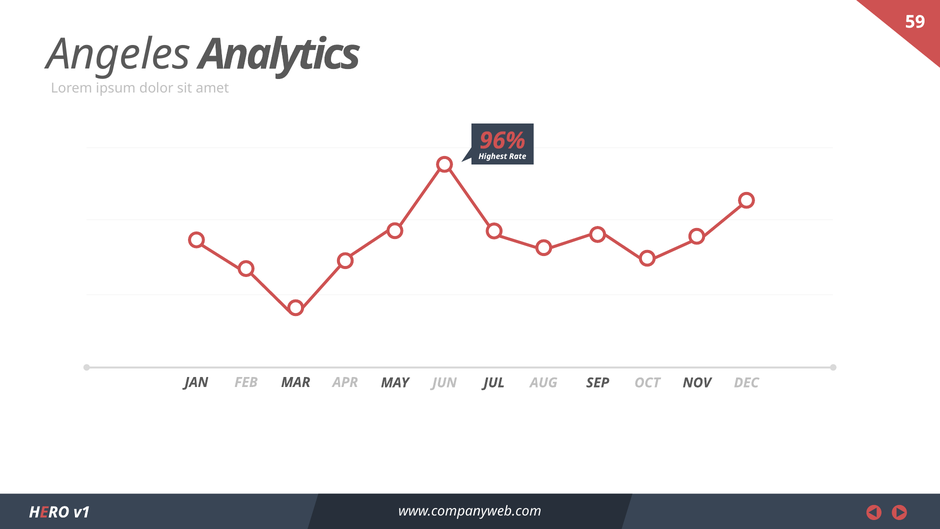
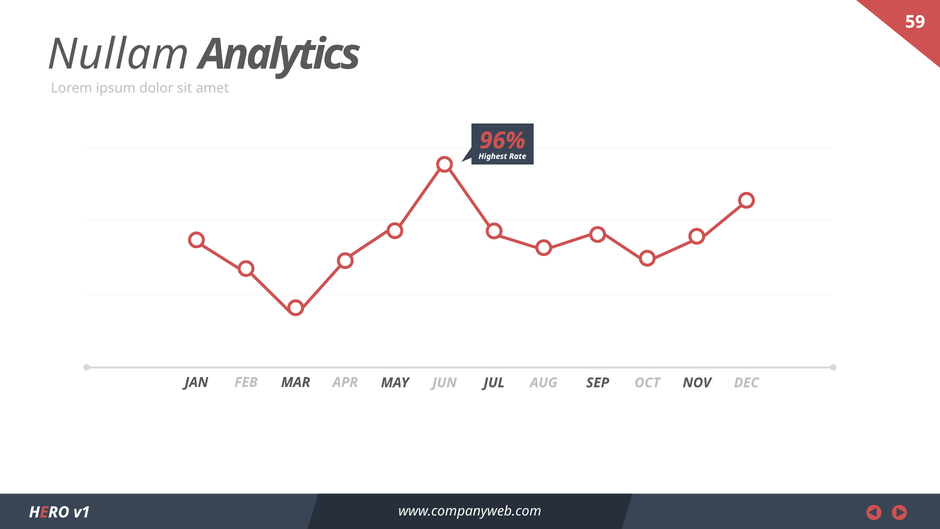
Angeles: Angeles -> Nullam (118, 54)
